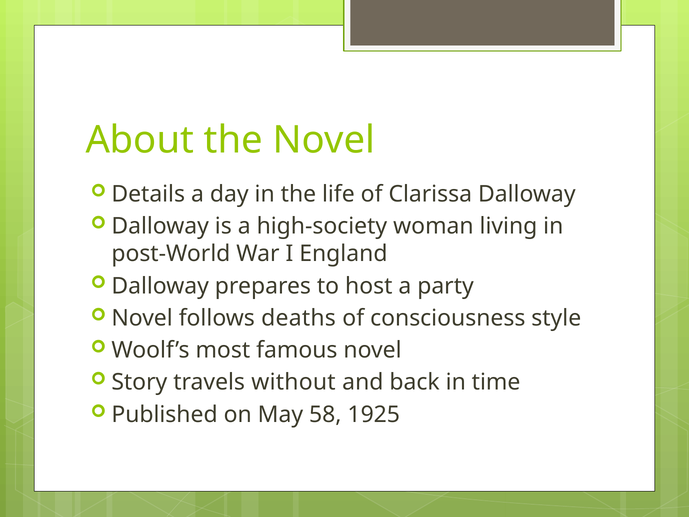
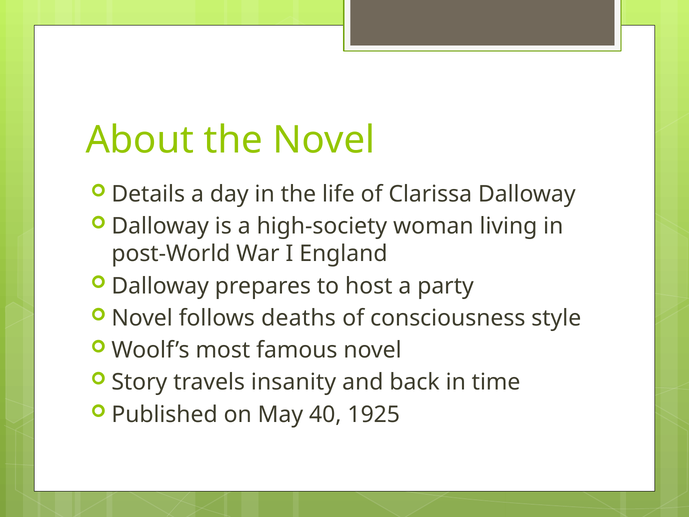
without: without -> insanity (294, 382)
58: 58 -> 40 (325, 414)
